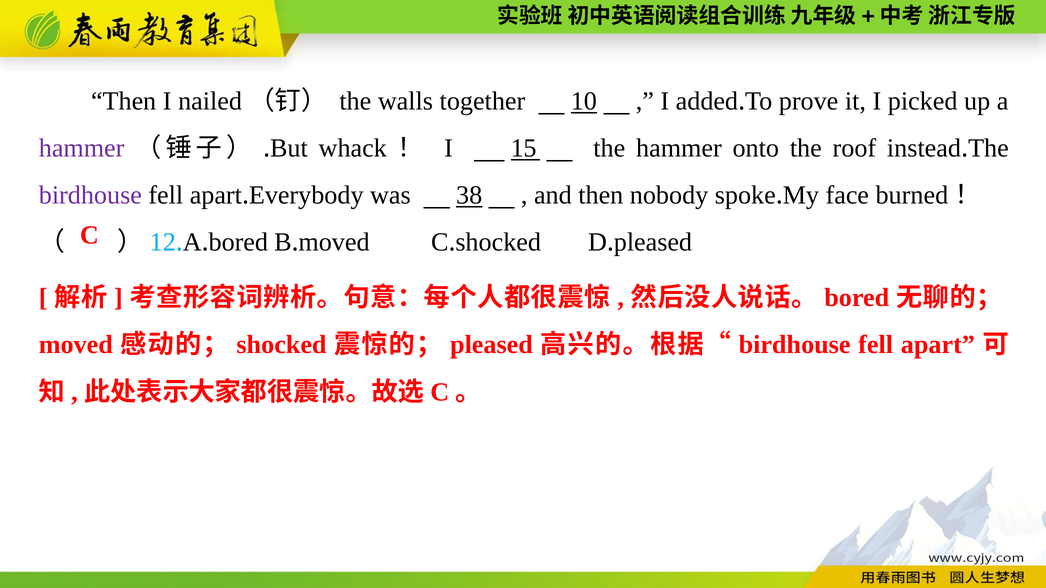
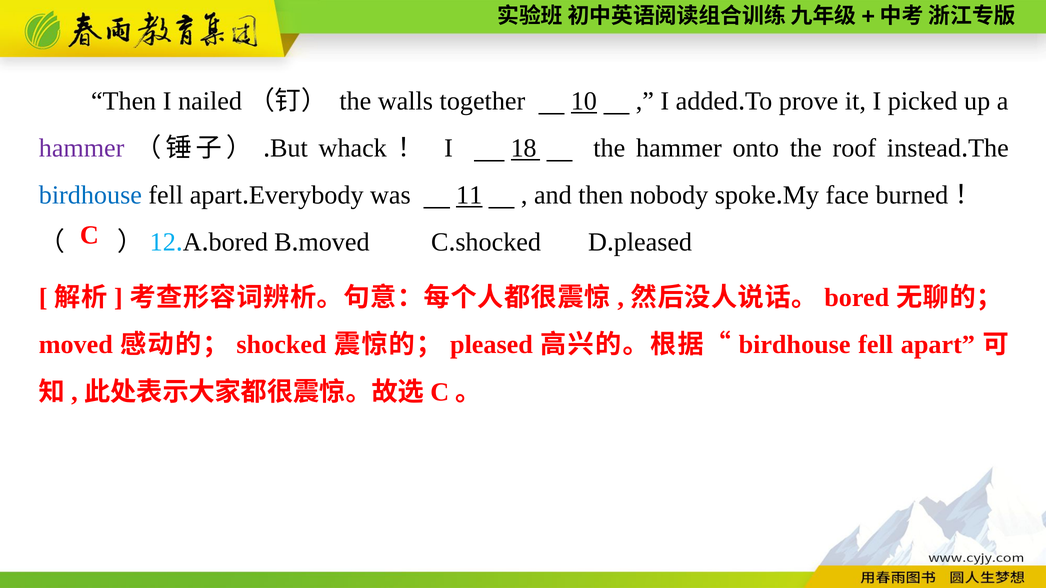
15: 15 -> 18 (524, 148)
birdhouse colour: purple -> blue (90, 195)
38: 38 -> 11 (469, 195)
